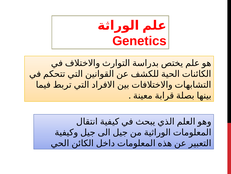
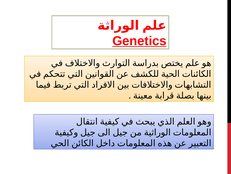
Genetics underline: none -> present (139, 41)
